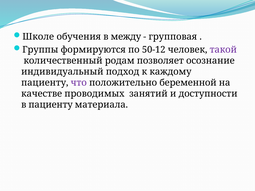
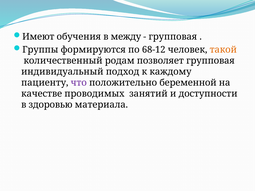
Школе: Школе -> Имеют (38, 37)
50-12: 50-12 -> 68-12 (154, 50)
такой colour: purple -> orange (223, 50)
позволяет осознание: осознание -> групповая (210, 61)
в пациенту: пациенту -> здоровью (51, 105)
